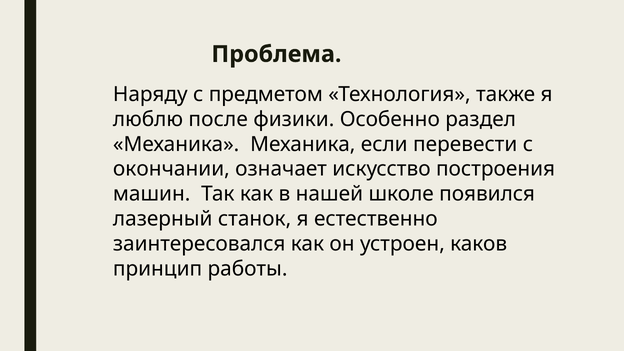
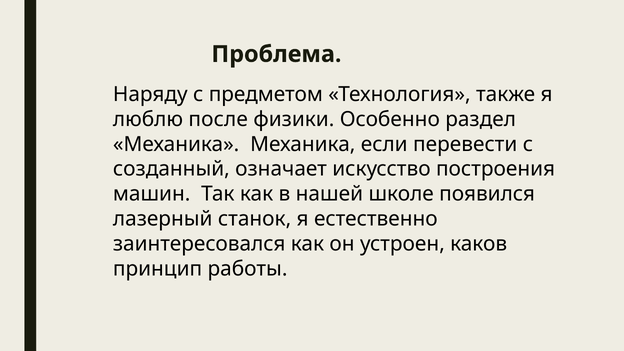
окончании: окончании -> созданный (171, 169)
